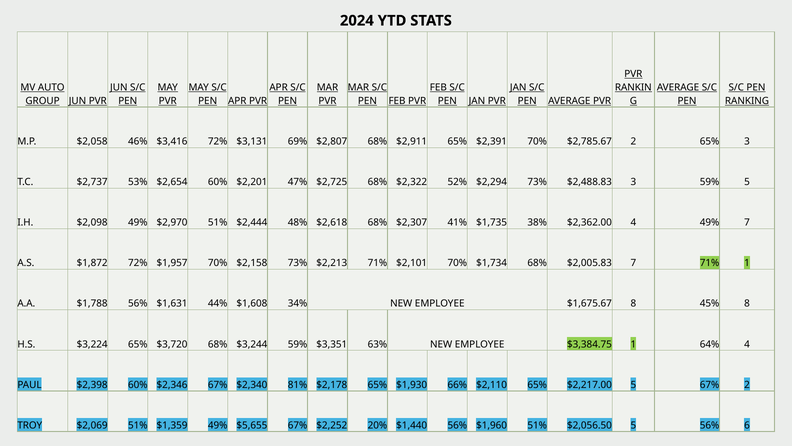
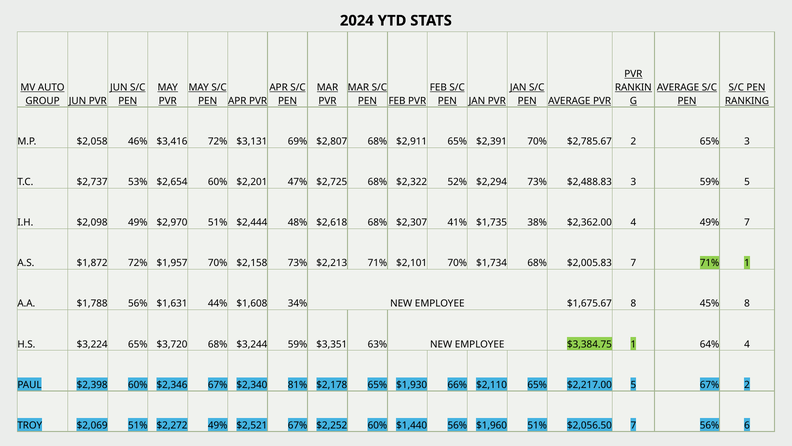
$1,359: $1,359 -> $2,272 (172, 425)
$5,655: $5,655 -> $2,521 (252, 425)
$2,252 20%: 20% -> 60% (377, 425)
$2,056.50 5: 5 -> 7 (633, 425)
